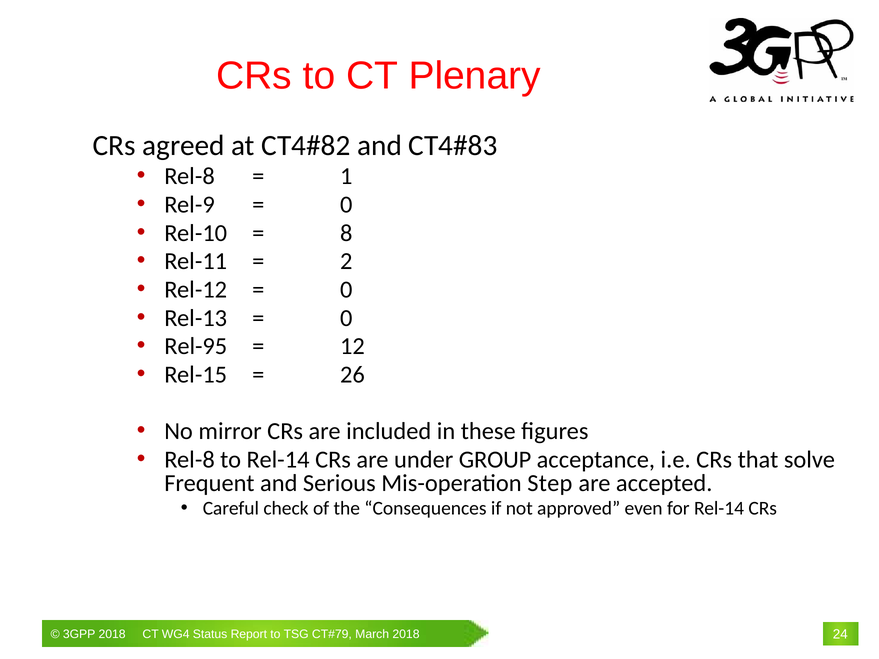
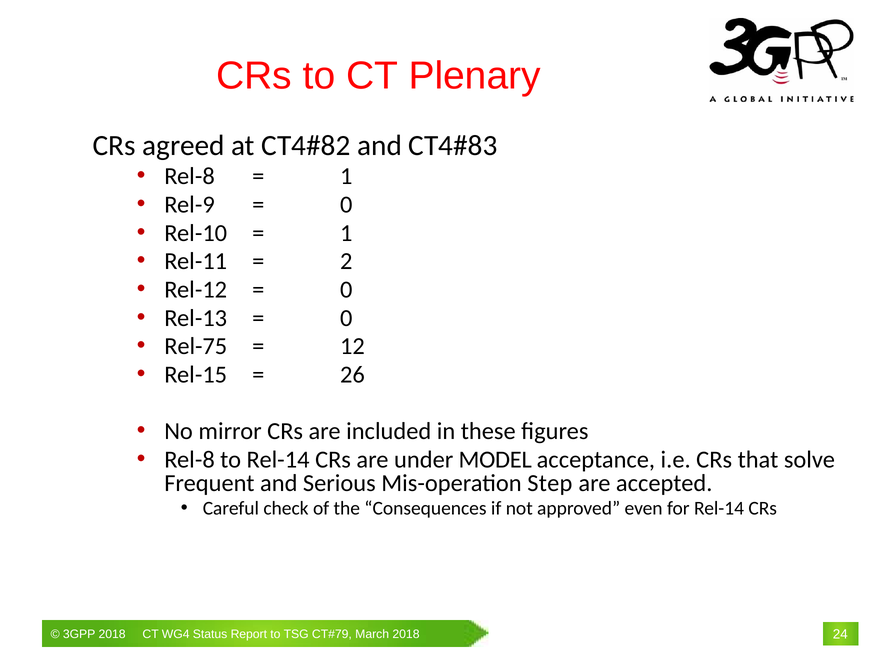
8: 8 -> 1 (346, 233)
Rel-95: Rel-95 -> Rel-75 (196, 347)
GROUP: GROUP -> MODEL (495, 460)
